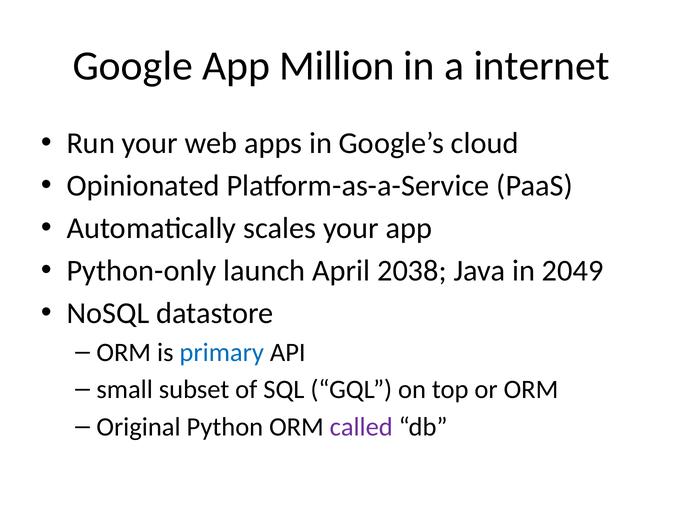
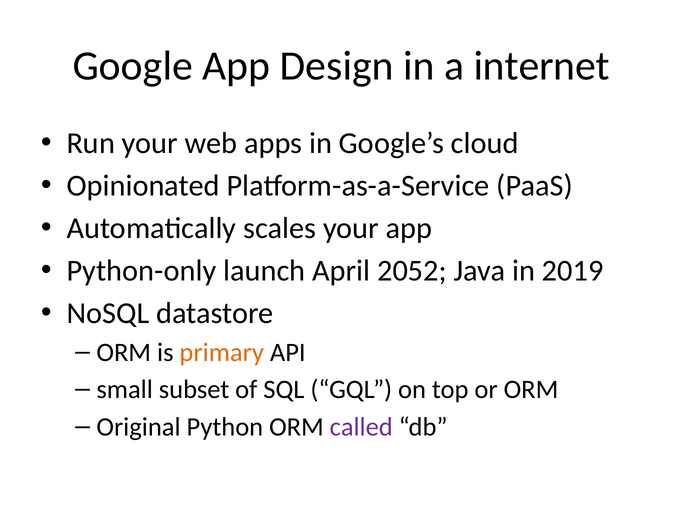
Million: Million -> Design (337, 66)
2038: 2038 -> 2052 (412, 271)
2049: 2049 -> 2019 (573, 271)
primary colour: blue -> orange (222, 353)
